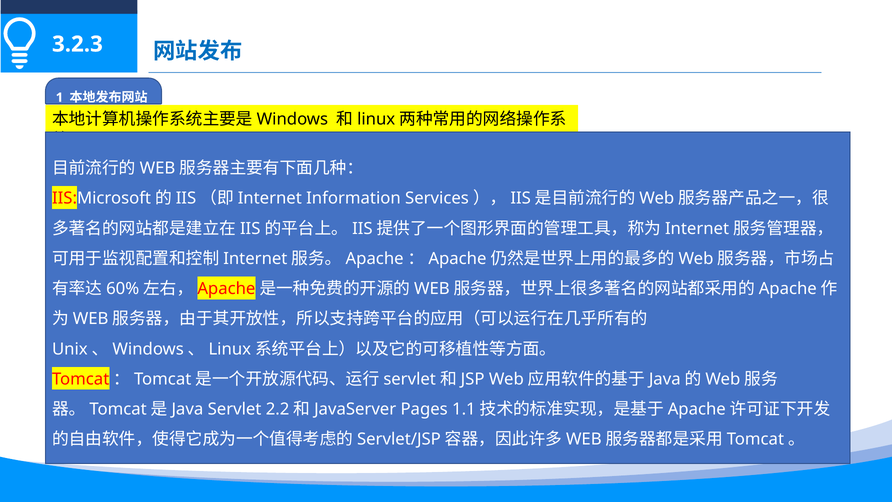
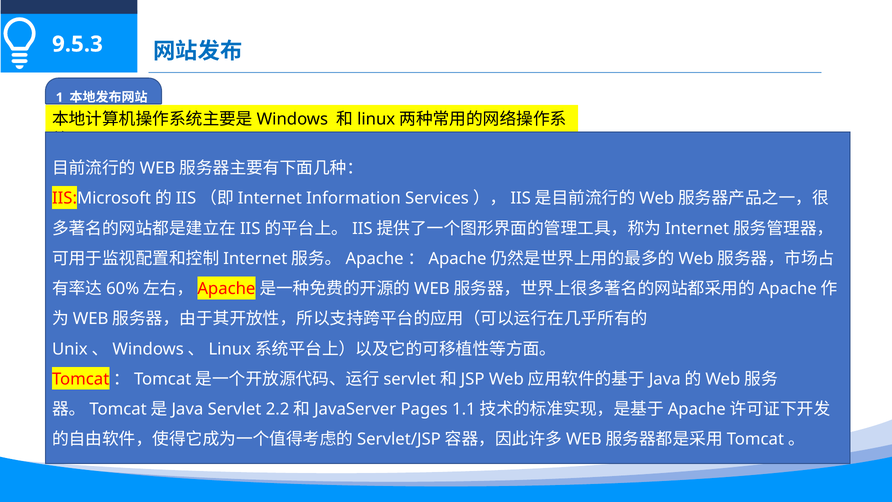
3.2.3: 3.2.3 -> 9.5.3 (77, 44)
